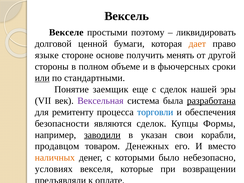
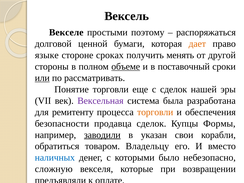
ликвидировать: ликвидировать -> распоряжаться (206, 32)
основе: основе -> сроках (110, 55)
объеме underline: none -> present (126, 67)
фьючерсных: фьючерсных -> поставочный (184, 67)
стандартными: стандартными -> рассматривать (95, 78)
Понятие заемщик: заемщик -> торговли (111, 89)
разработана underline: present -> none (211, 101)
торговли colour: blue -> orange (155, 112)
являются: являются -> продавца (113, 123)
продавцом: продавцом -> обратиться (57, 146)
Денежных: Денежных -> Владельцу (147, 146)
наличных colour: orange -> blue (55, 158)
условиях: условиях -> сложную (54, 169)
